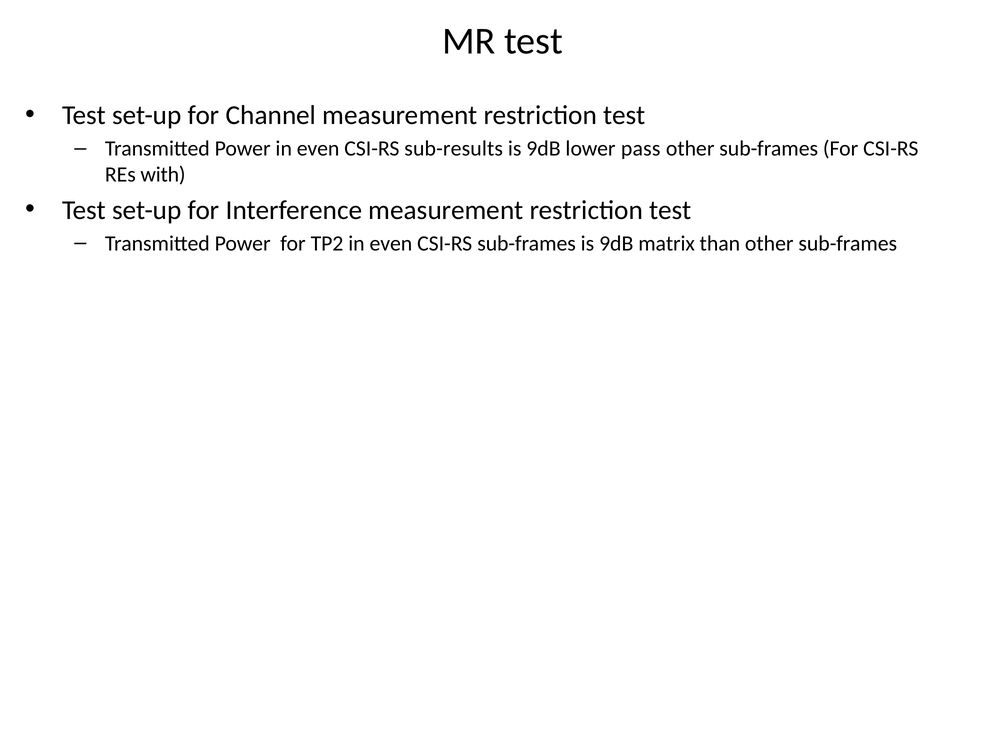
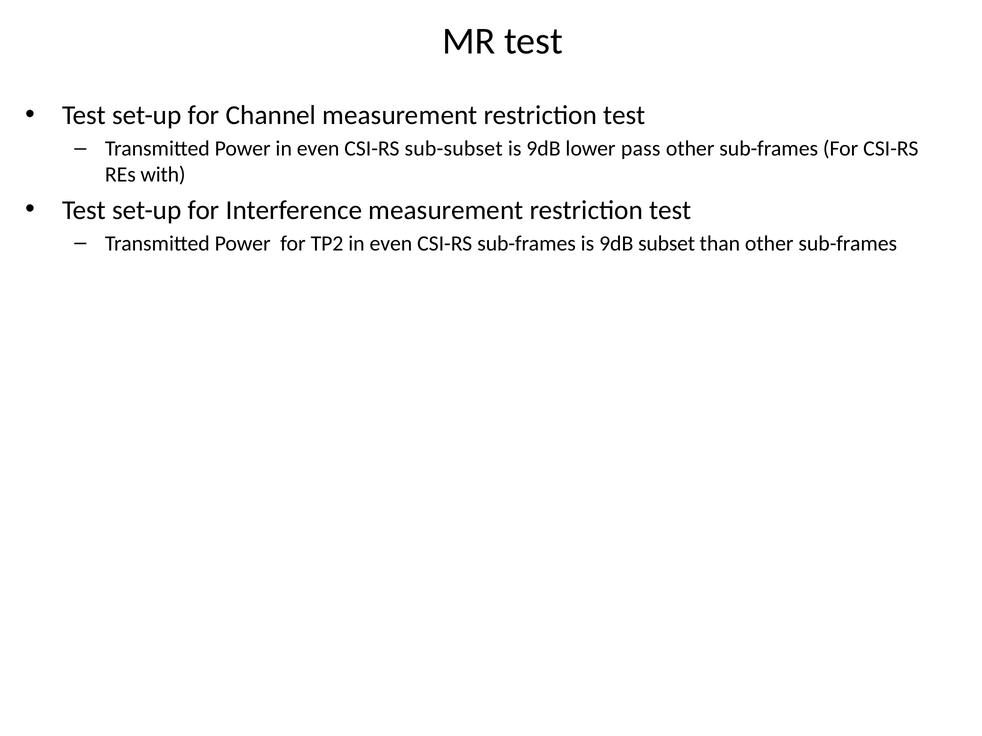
sub-results: sub-results -> sub-subset (454, 149)
matrix: matrix -> subset (667, 244)
